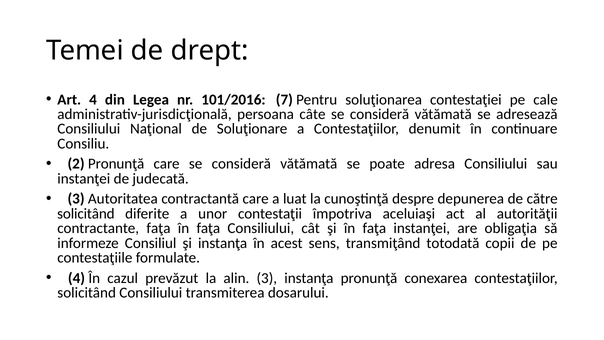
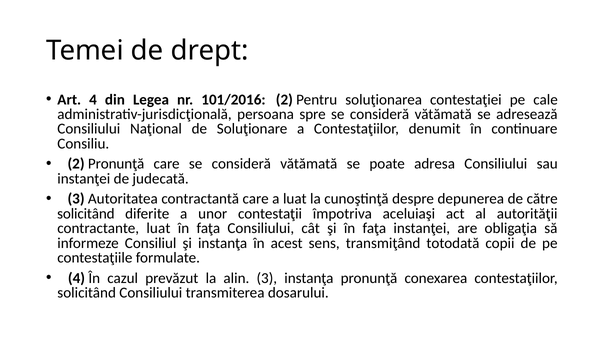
101/2016 7: 7 -> 2 (284, 99)
câte: câte -> spre (313, 114)
contractante faţa: faţa -> luat (158, 228)
